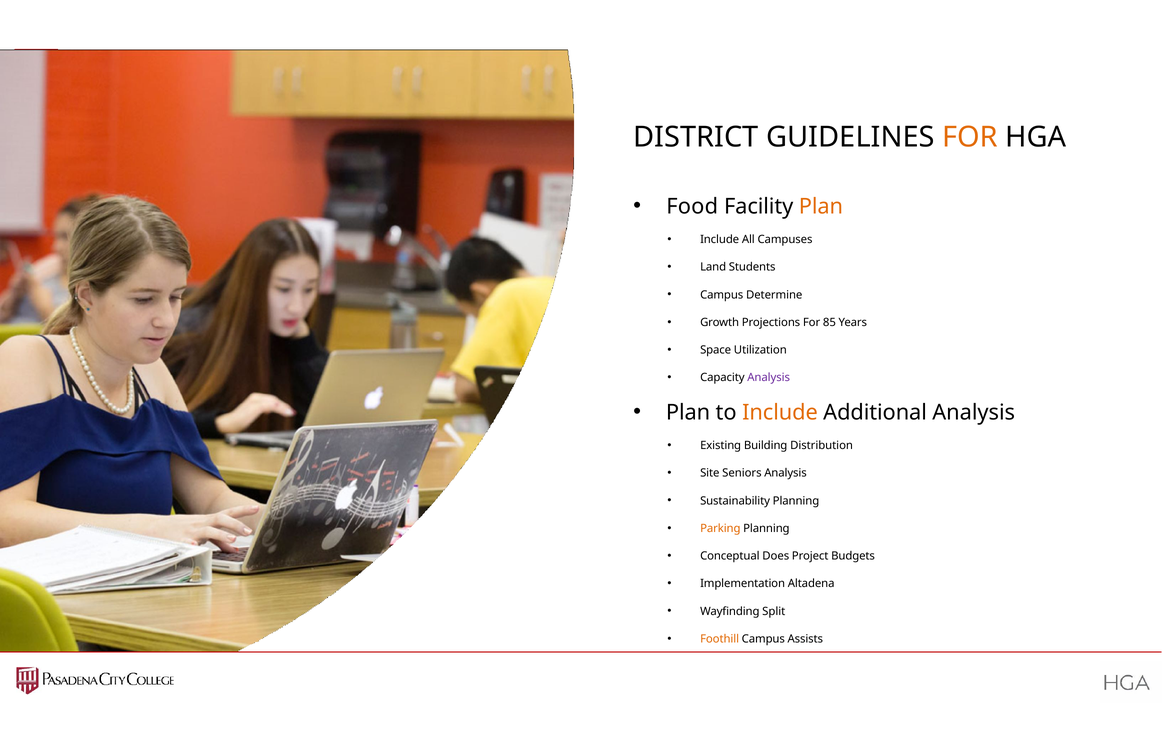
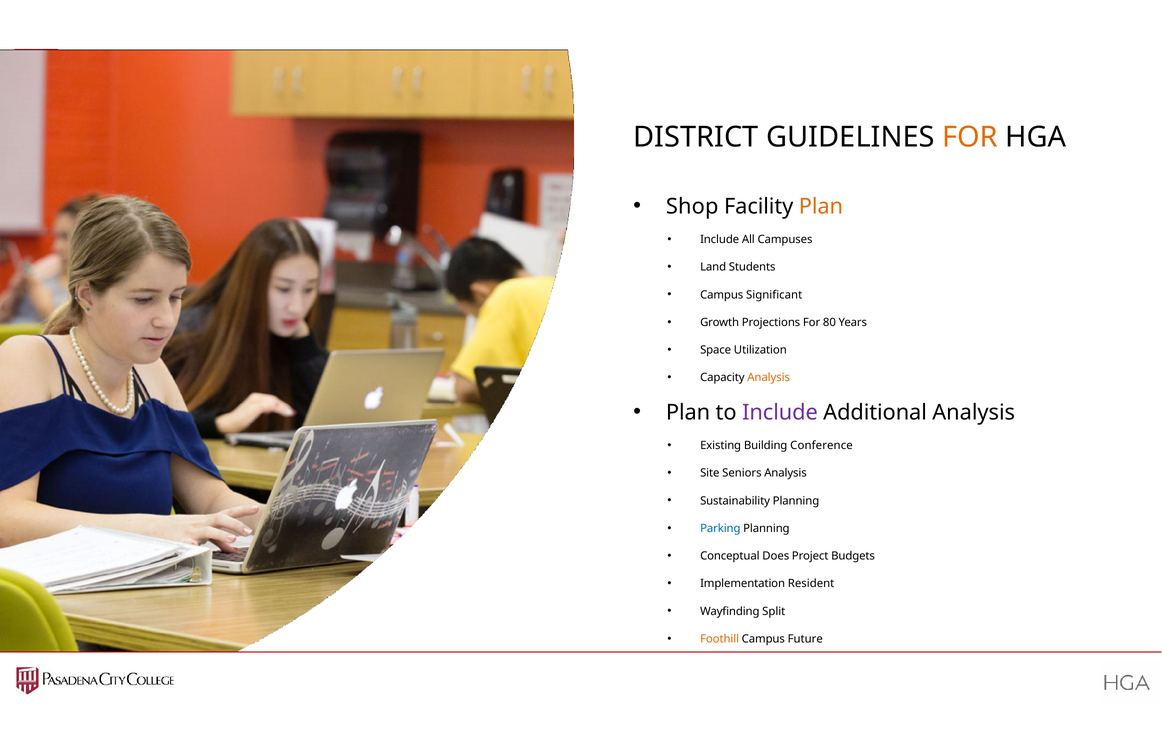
Food: Food -> Shop (692, 206)
Determine: Determine -> Significant (774, 295)
85: 85 -> 80 (829, 322)
Analysis colour: purple -> orange (769, 378)
Include colour: orange -> purple (780, 412)
Distribution: Distribution -> Conference (821, 445)
Parking colour: orange -> blue (720, 528)
Altadena: Altadena -> Resident (811, 584)
Assists: Assists -> Future (805, 639)
